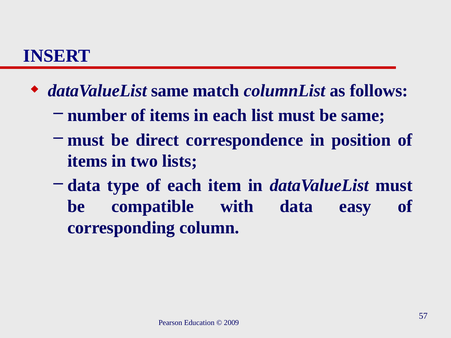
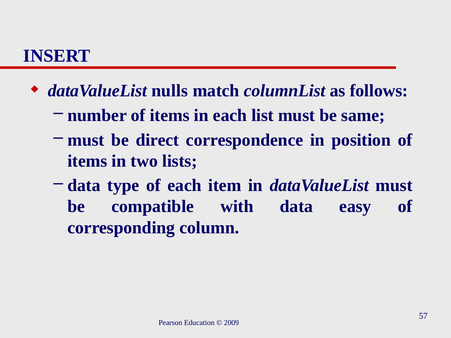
dataValueList same: same -> nulls (170, 91)
